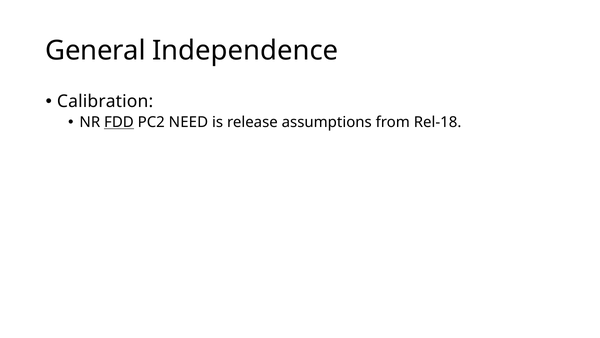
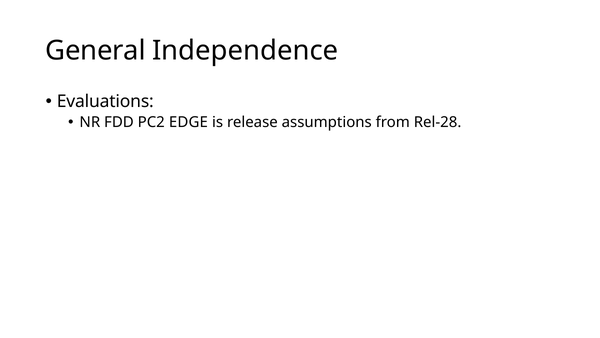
Calibration: Calibration -> Evaluations (105, 101)
FDD underline: present -> none (119, 122)
NEED: NEED -> EDGE (188, 122)
Rel-18: Rel-18 -> Rel-28 (438, 122)
